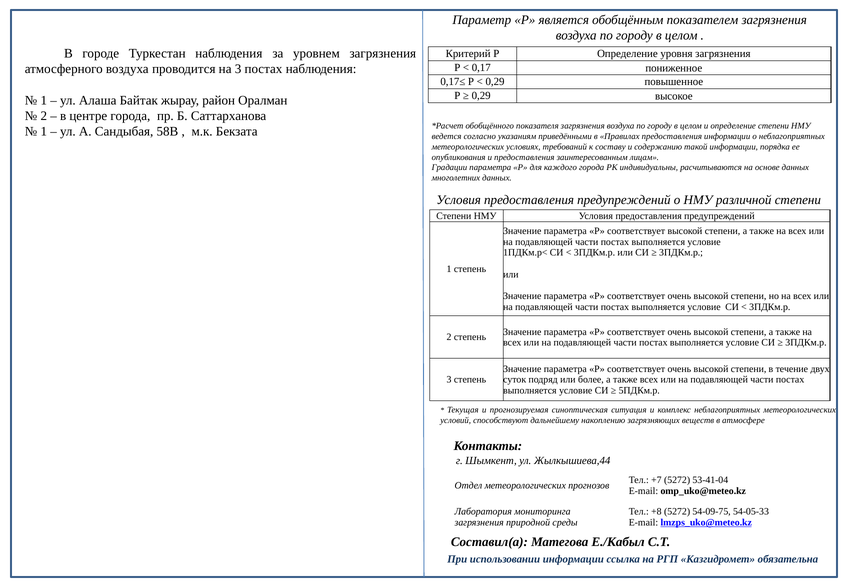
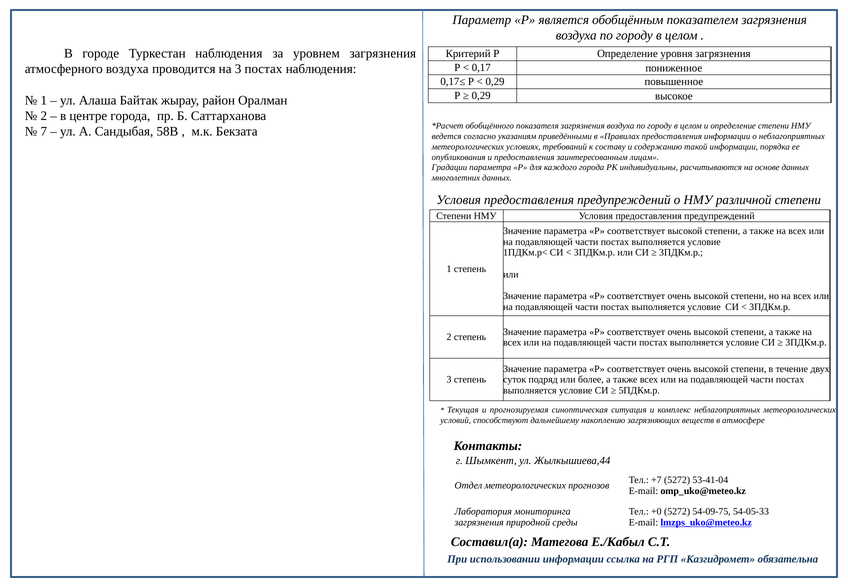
1: 1 -> 7 (44, 132)
+8: +8 -> +0 (656, 512)
